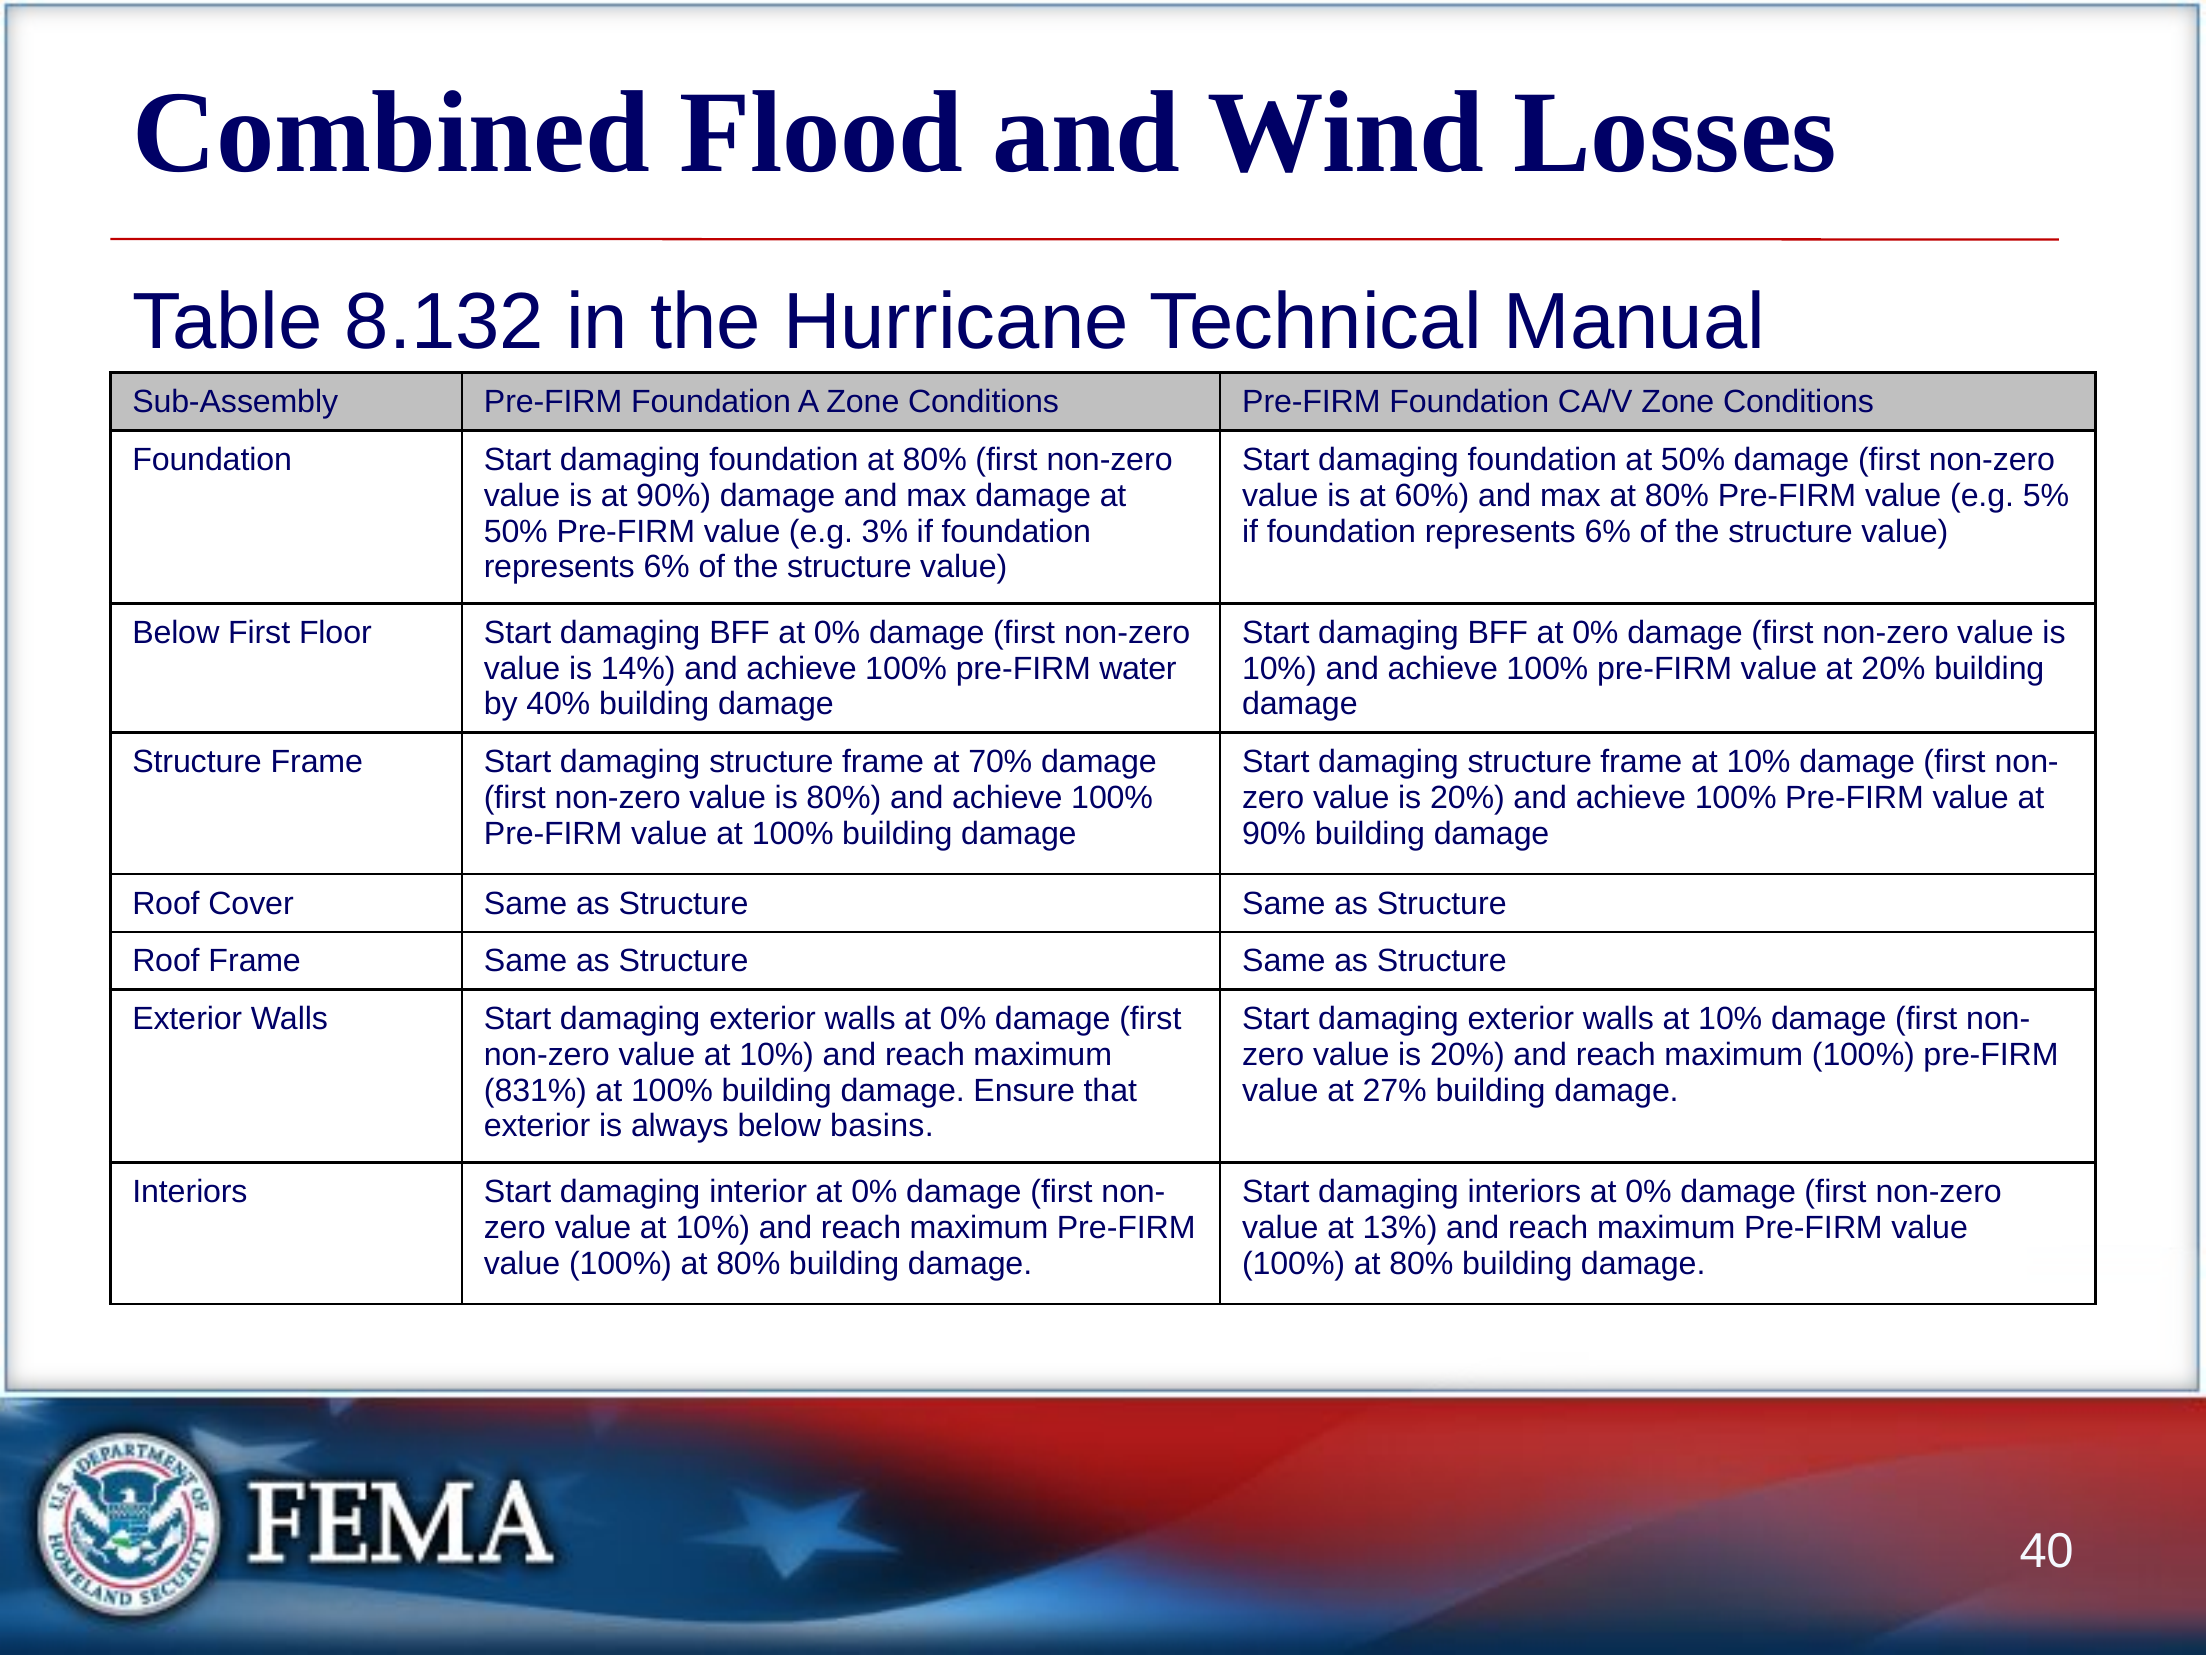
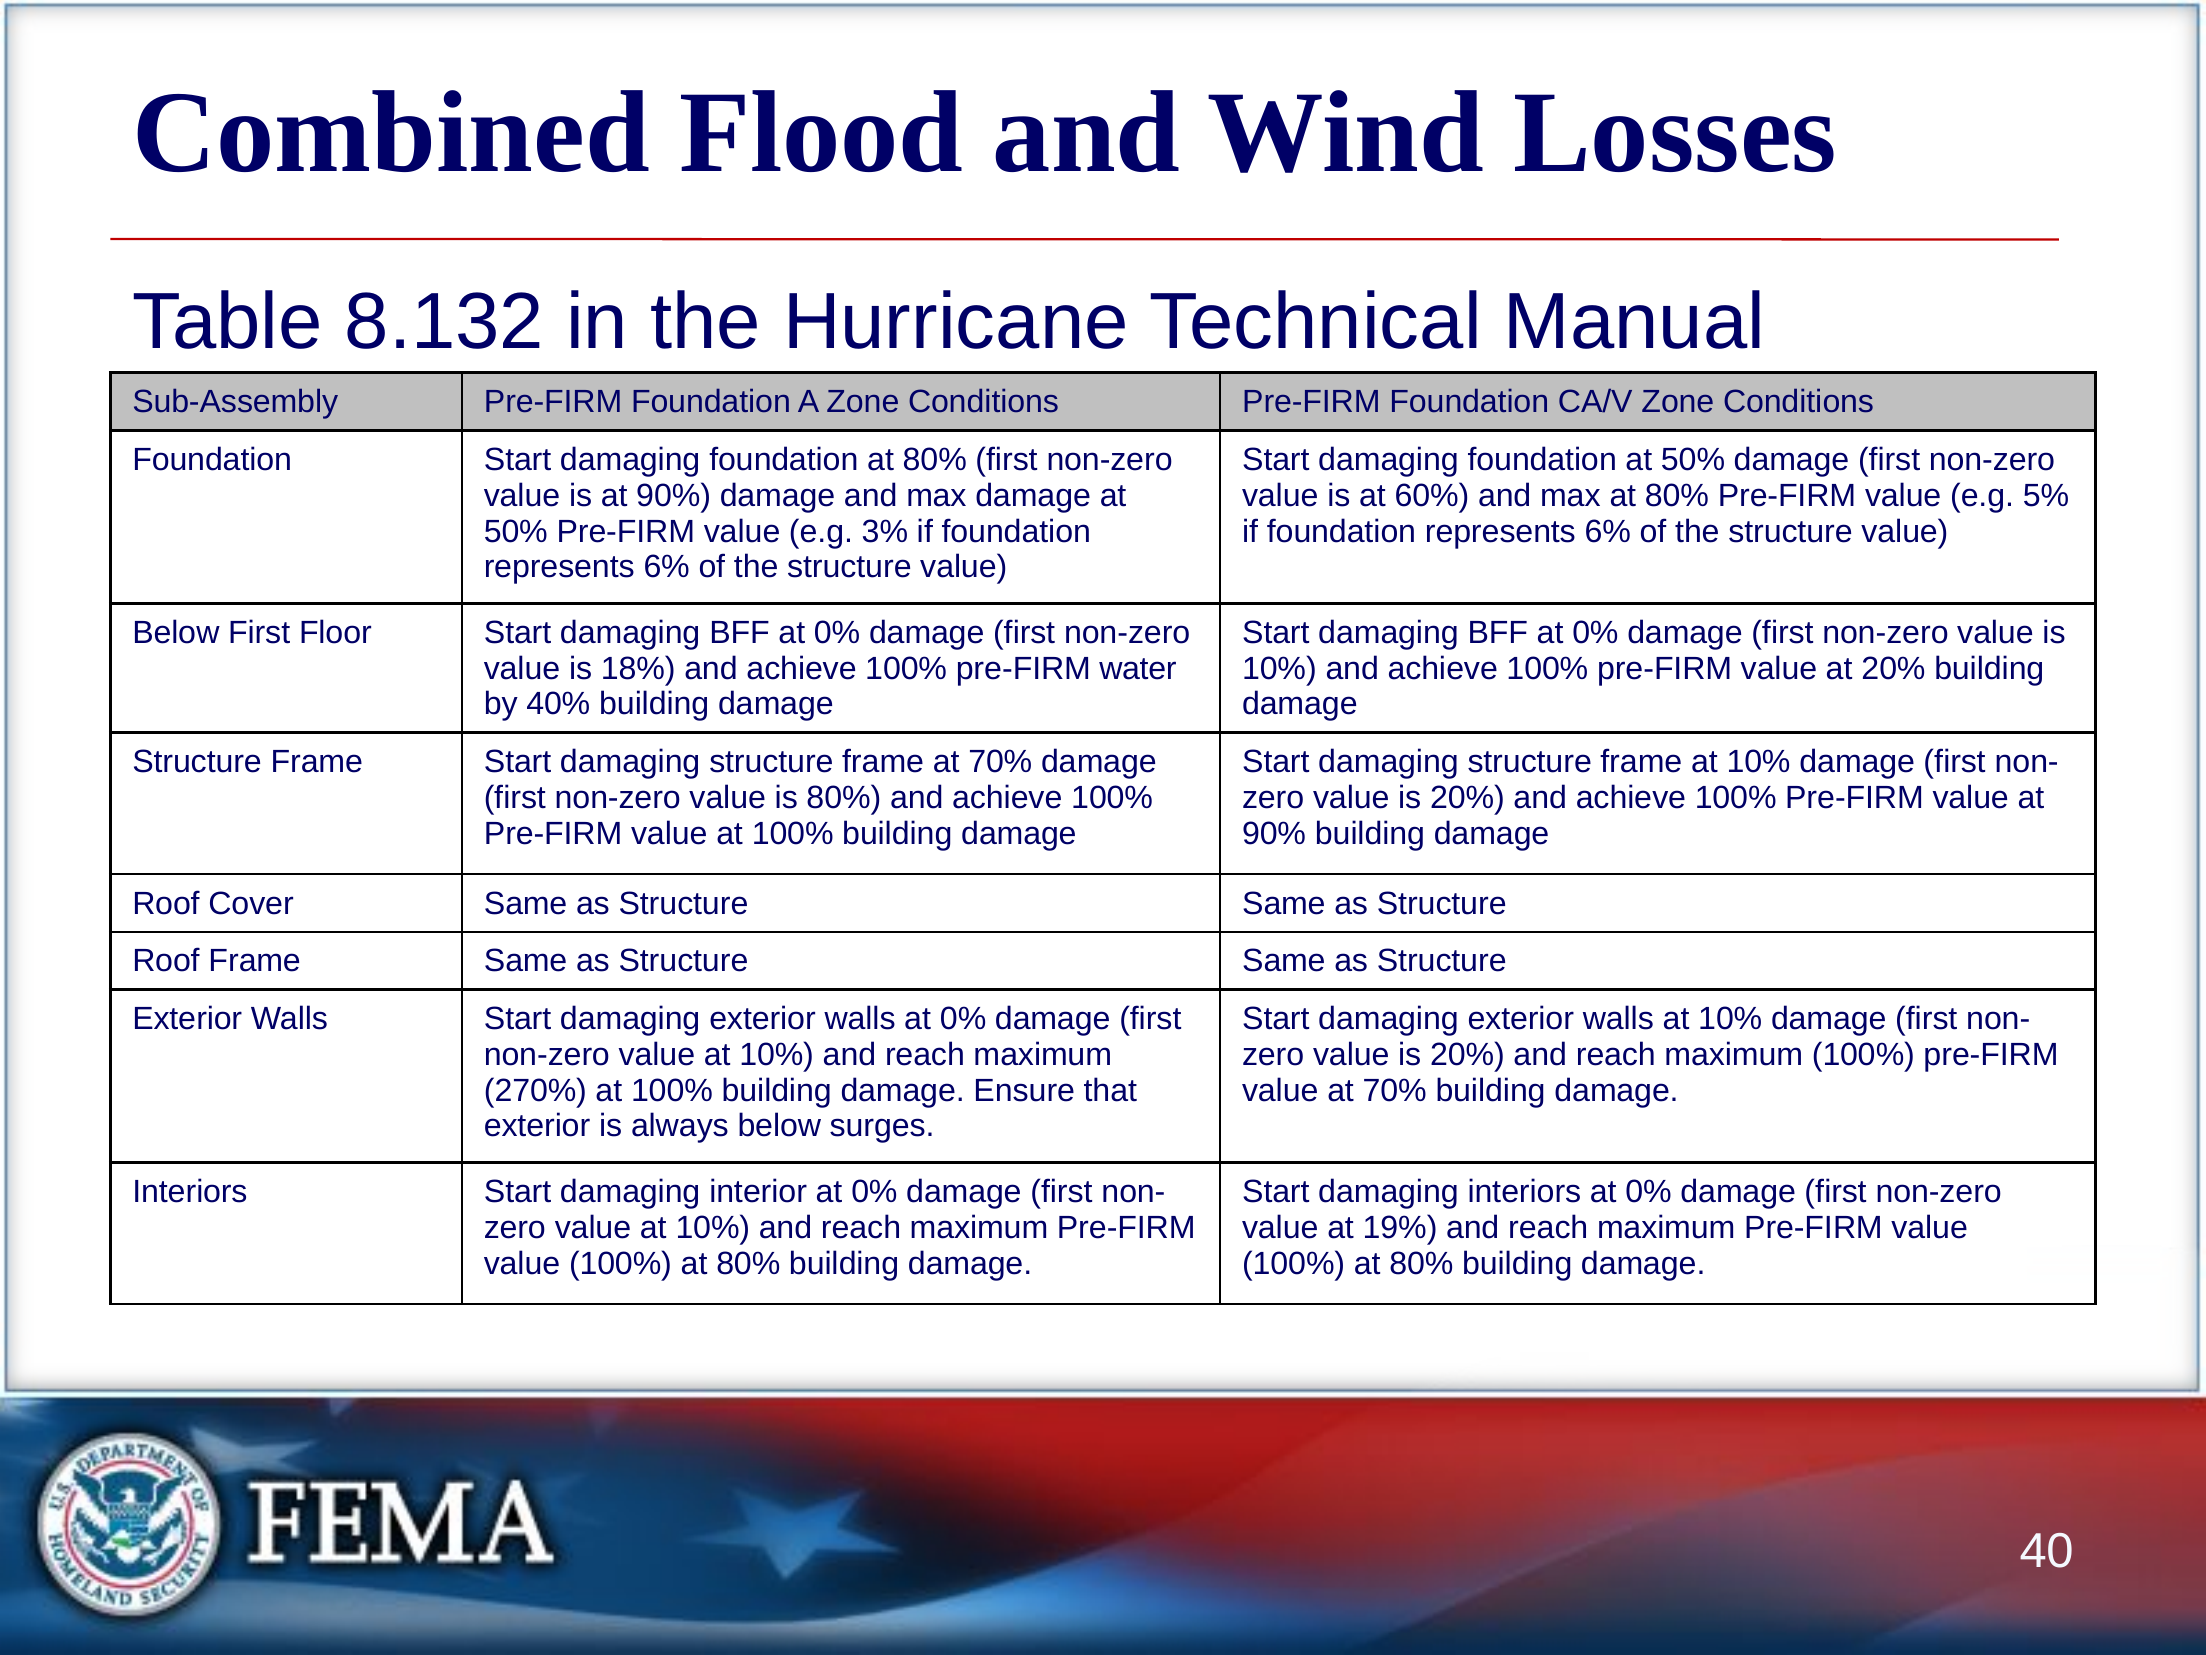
14%: 14% -> 18% (638, 668)
831%: 831% -> 270% (535, 1090)
value at 27%: 27% -> 70% (1395, 1090)
basins: basins -> surges (882, 1126)
13%: 13% -> 19% (1400, 1227)
